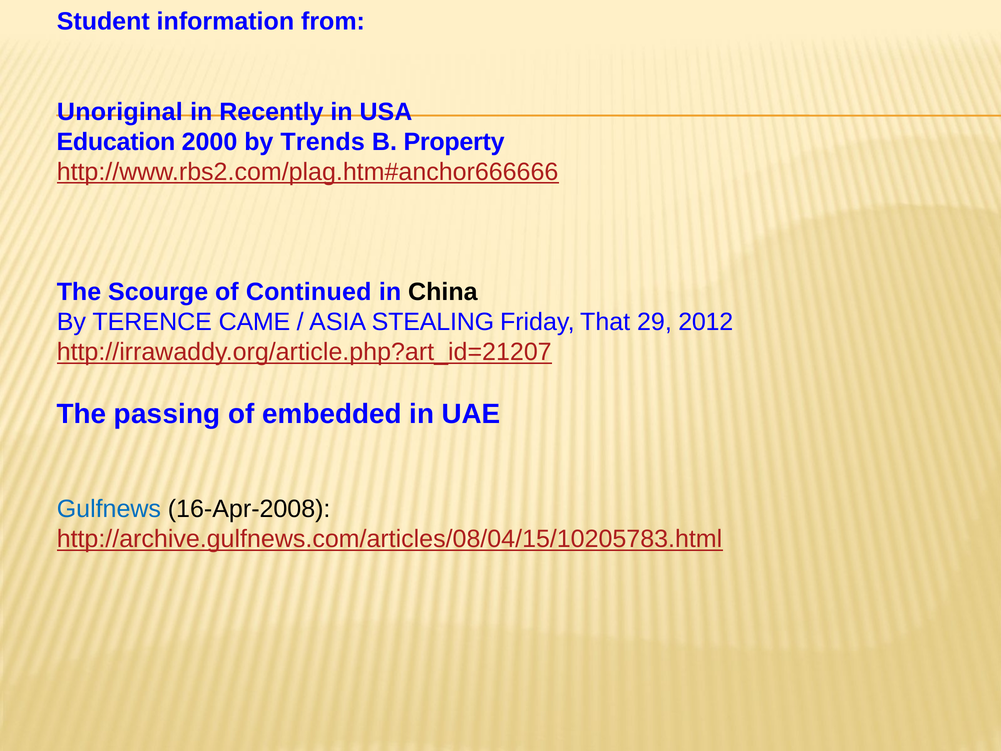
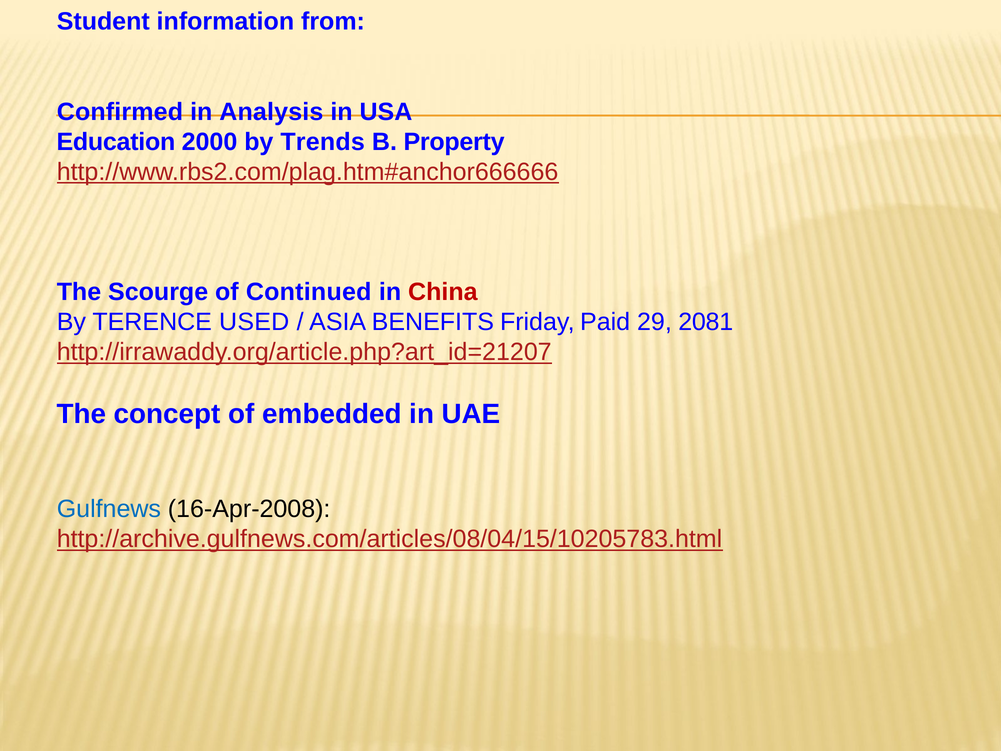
Unoriginal: Unoriginal -> Confirmed (120, 112)
Recently: Recently -> Analysis (271, 112)
China colour: black -> red (443, 292)
CAME: CAME -> USED (254, 322)
STEALING: STEALING -> BENEFITS (433, 322)
That: That -> Paid (605, 322)
2012: 2012 -> 2081 (706, 322)
passing: passing -> concept (167, 414)
